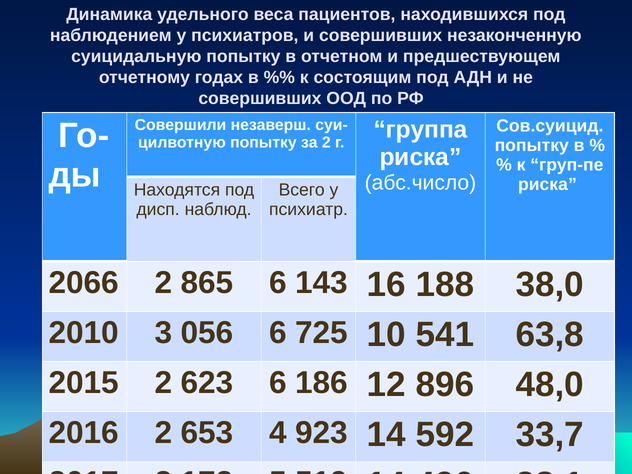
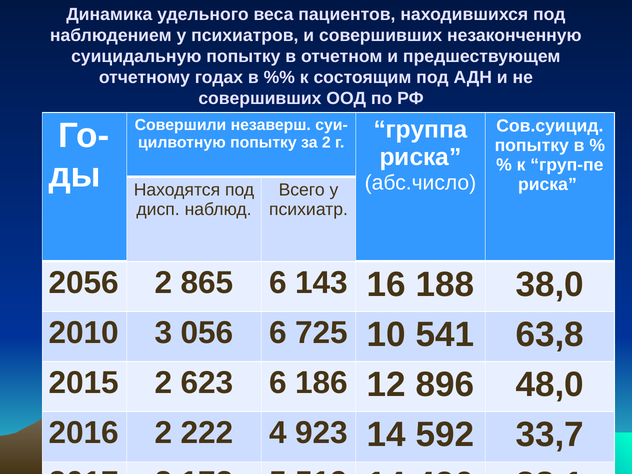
2066: 2066 -> 2056 (84, 283)
653: 653 -> 222 (207, 433)
